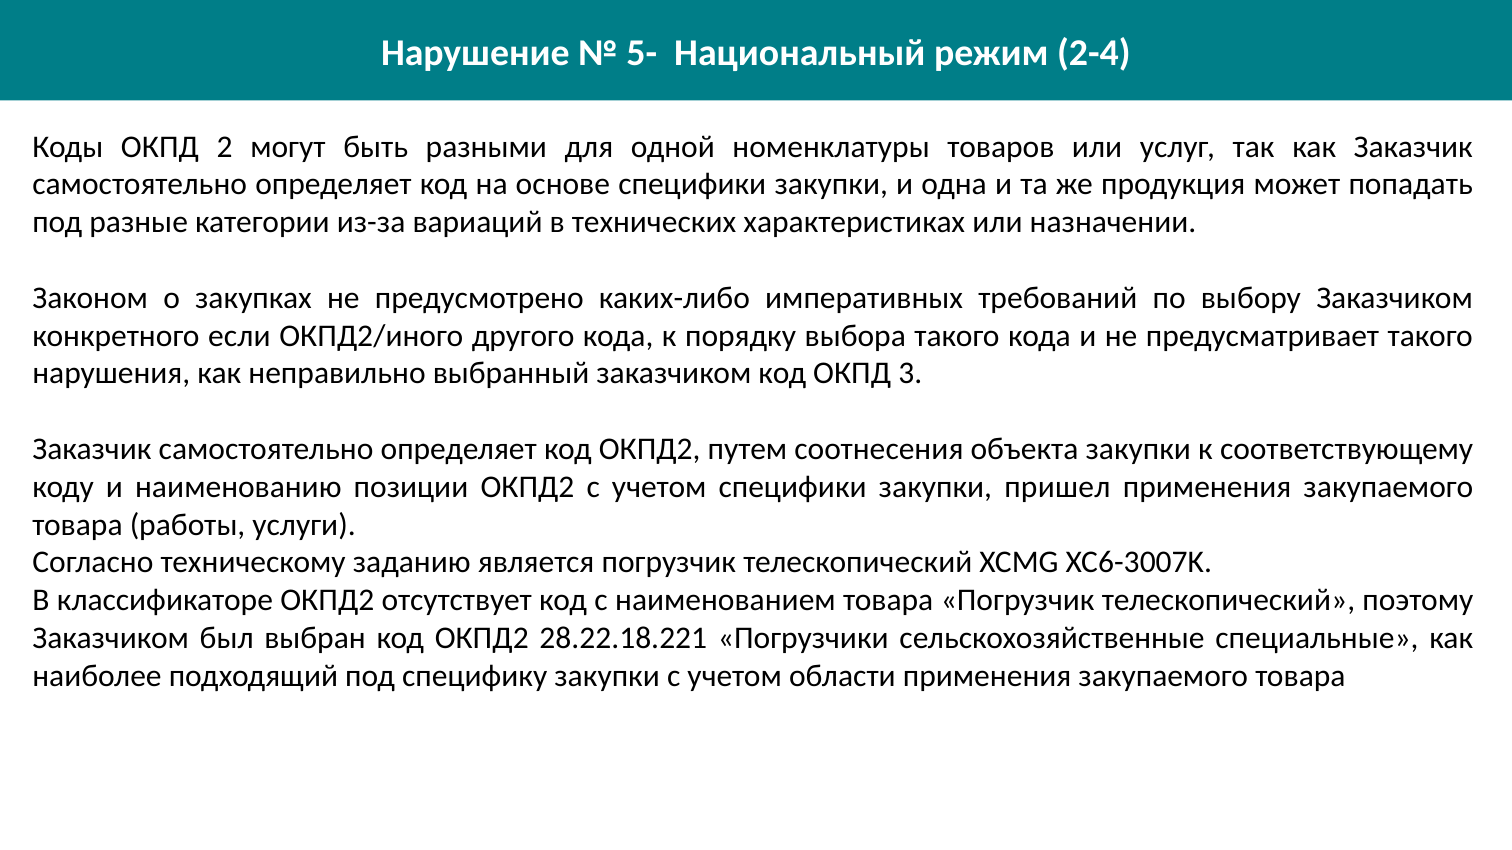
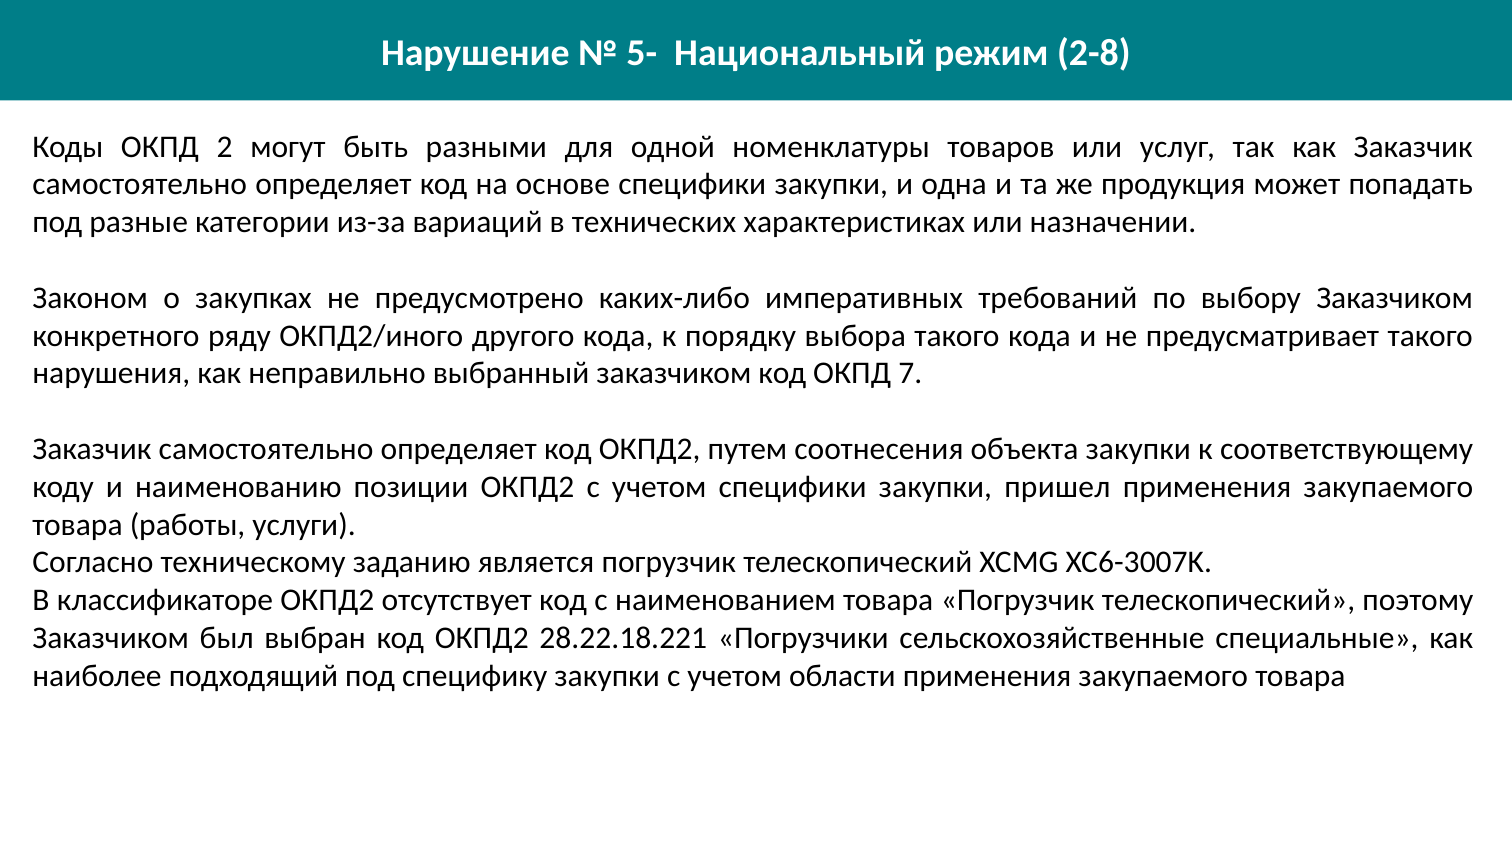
2-4: 2-4 -> 2-8 (1094, 53)
если: если -> ряду (240, 336)
3: 3 -> 7 (910, 374)
